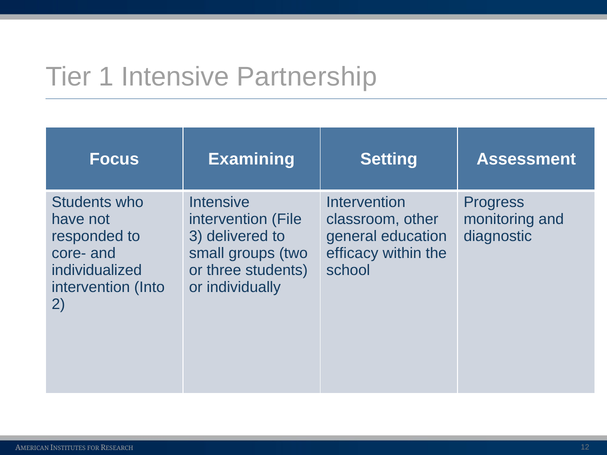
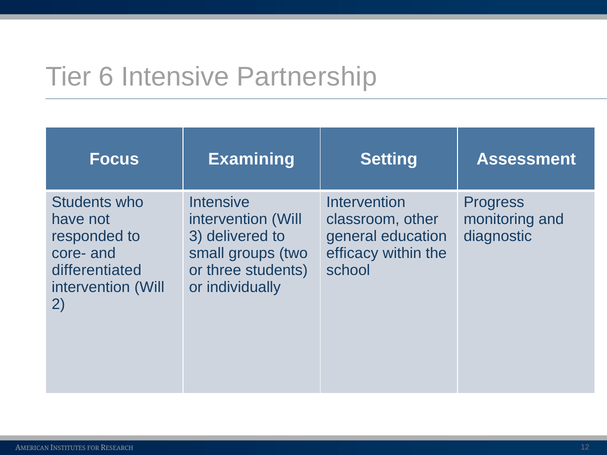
1: 1 -> 6 (106, 77)
File: File -> Will (287, 220)
individualized: individualized -> differentiated (97, 271)
Into: Into -> Will (149, 287)
